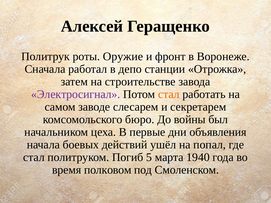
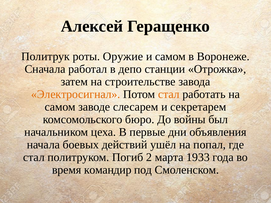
и фронт: фронт -> самом (170, 57)
Электросигнал colour: purple -> orange (76, 94)
5: 5 -> 2 (149, 157)
1940: 1940 -> 1933 (198, 157)
полковом: полковом -> командир (108, 170)
